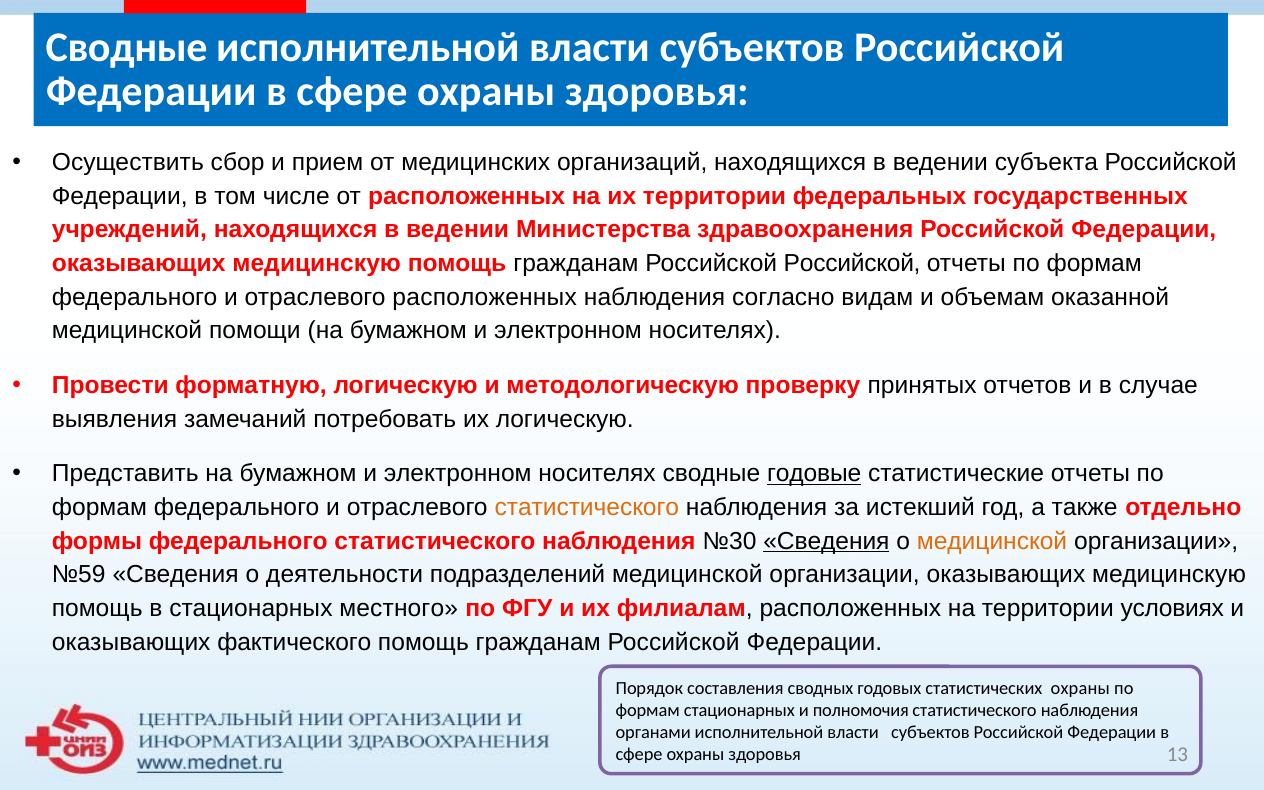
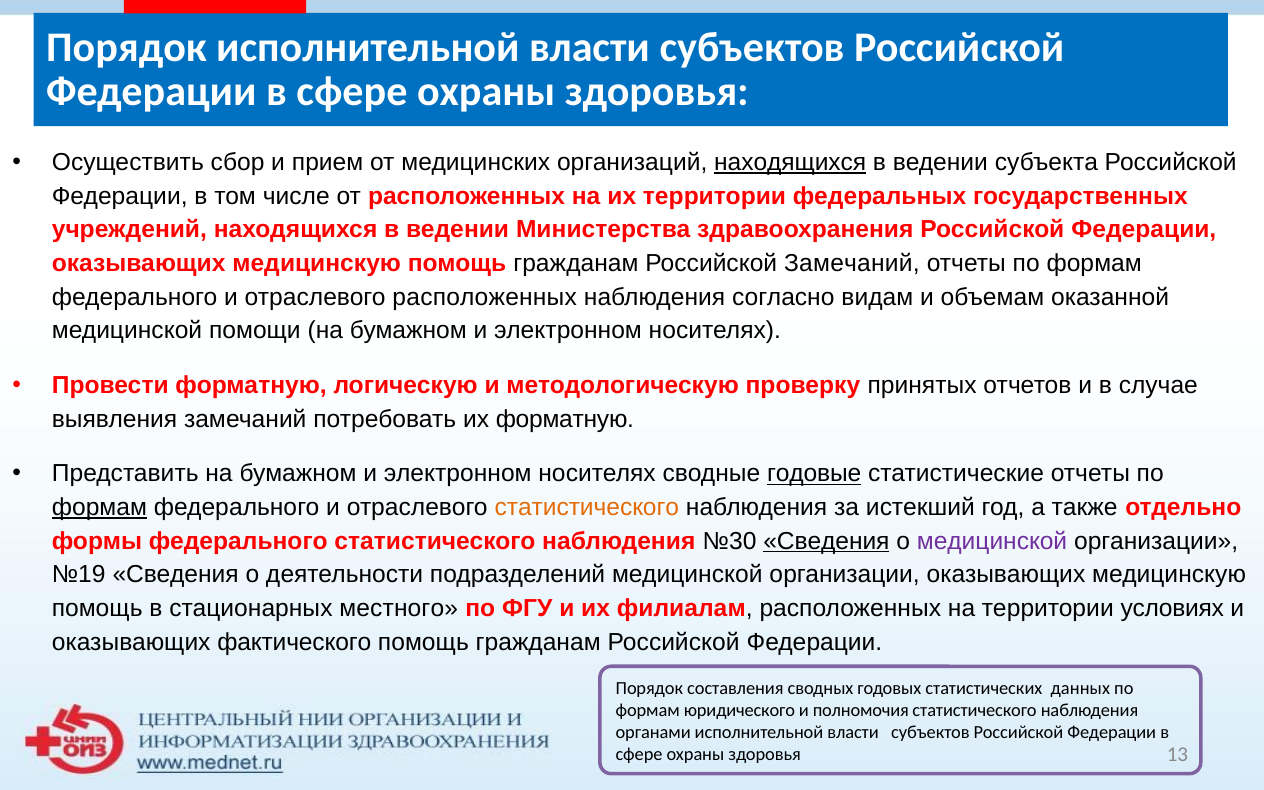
Сводные: Сводные -> Порядок (126, 47)
находящихся underline: none -> present (790, 163)
Российской Российской: Российской -> Замечаний (852, 263)
их логическую: логическую -> форматную (565, 419)
формам underline: none -> present (99, 507)
медицинской colour: orange -> purple (992, 541)
№59: №59 -> №19 (79, 575)
статистических охраны: охраны -> данных (1080, 688)
формам стационарных: стационарных -> юридического (739, 710)
